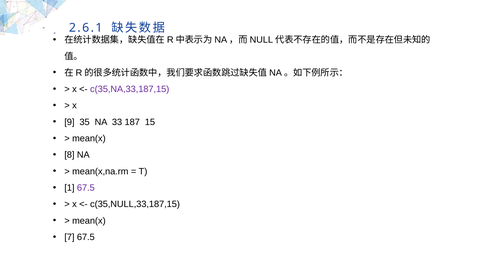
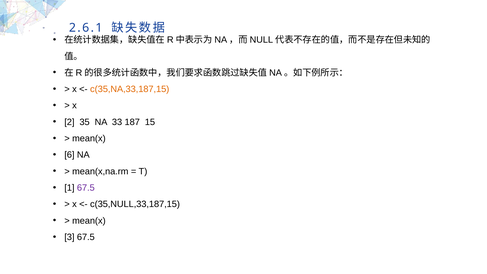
c(35,NA,33,187,15 colour: purple -> orange (130, 89)
9: 9 -> 2 (69, 122)
8: 8 -> 6 (69, 155)
7: 7 -> 3 (69, 237)
